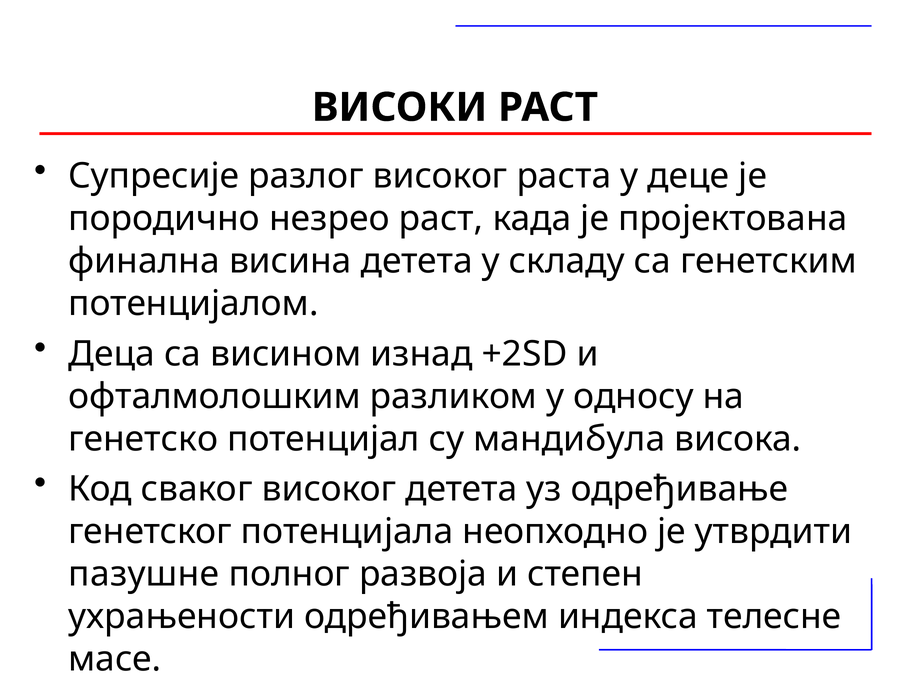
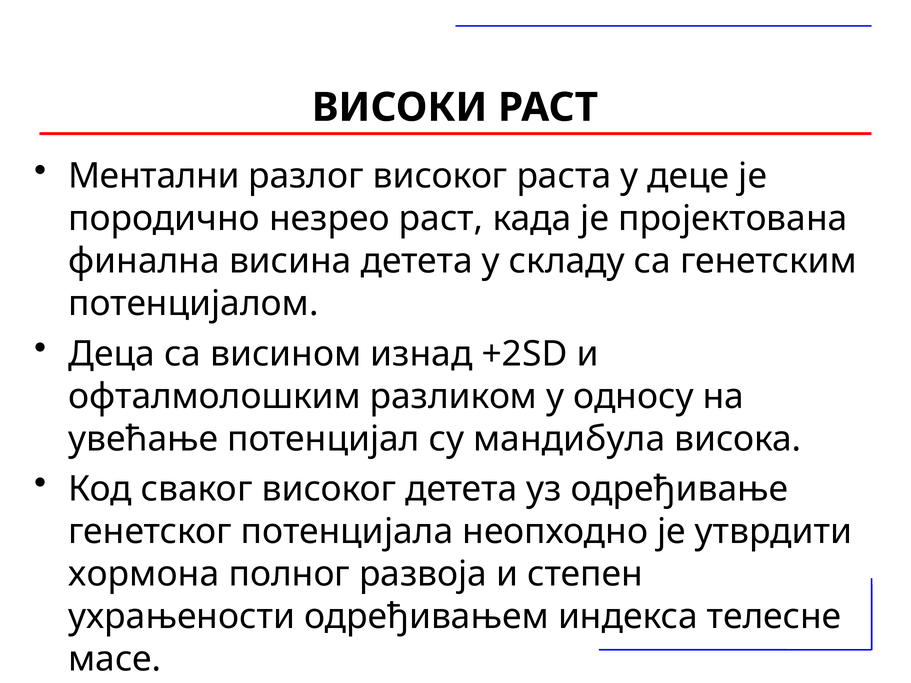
Супресије: Супресије -> Ментални (154, 176)
генетско: генетско -> увећање (143, 439)
пазушне: пазушне -> хормона (144, 574)
